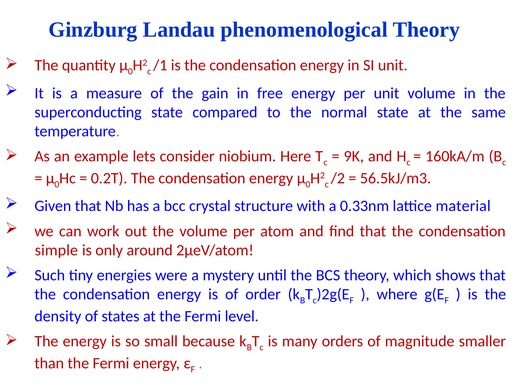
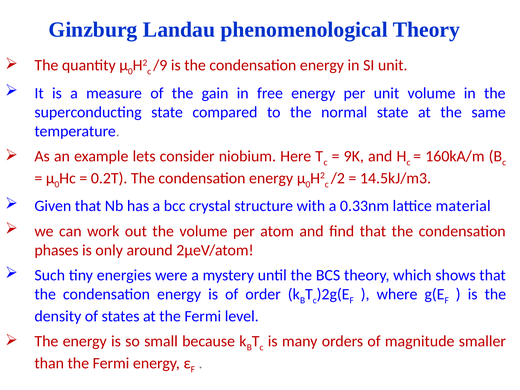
/1: /1 -> /9 (160, 65)
56.5kJ/m3: 56.5kJ/m3 -> 14.5kJ/m3 (396, 178)
simple: simple -> phases (57, 250)
